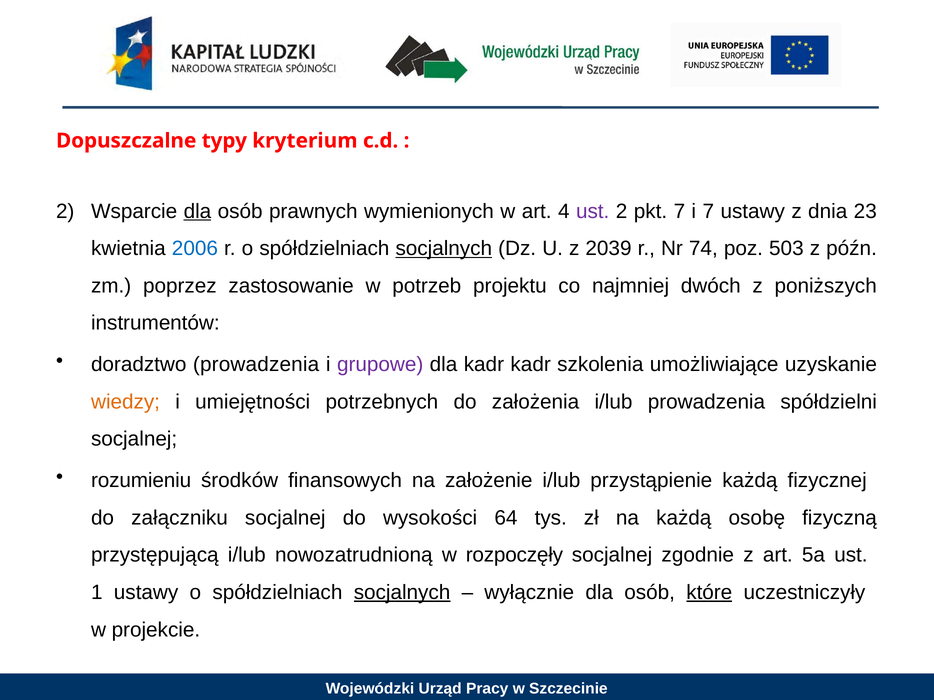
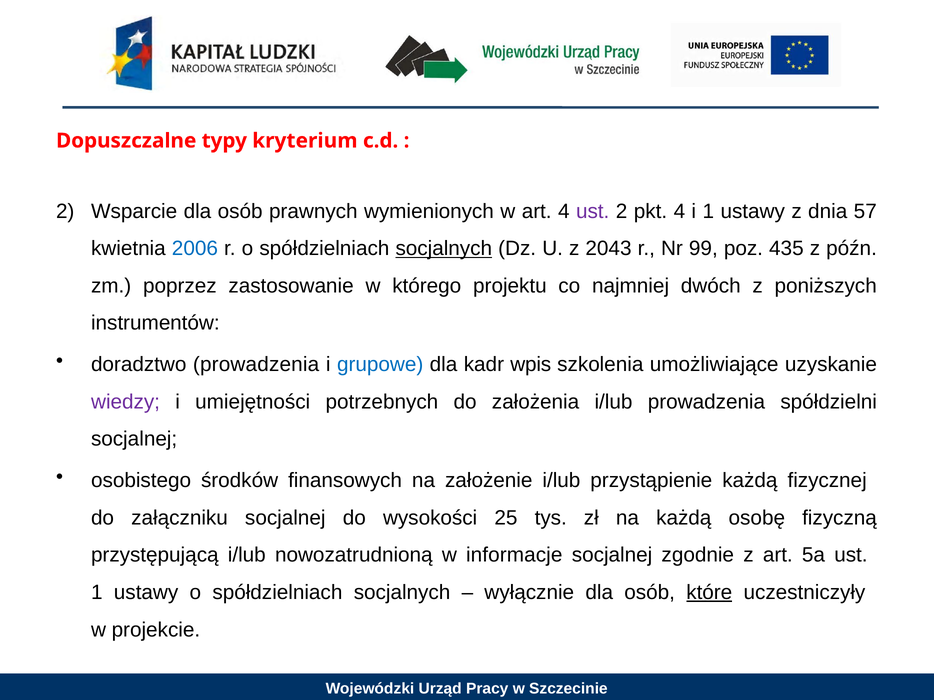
dla underline: present -> none (197, 211)
pkt 7: 7 -> 4 (679, 211)
i 7: 7 -> 1 (708, 211)
23: 23 -> 57 (865, 211)
2039: 2039 -> 2043 (608, 249)
74: 74 -> 99 (703, 249)
503: 503 -> 435 (786, 249)
potrzeb: potrzeb -> którego (427, 286)
grupowe colour: purple -> blue (380, 365)
kadr kadr: kadr -> wpis (531, 365)
wiedzy colour: orange -> purple (126, 402)
rozumieniu: rozumieniu -> osobistego (141, 481)
64: 64 -> 25 (506, 518)
rozpoczęły: rozpoczęły -> informacje (514, 556)
socjalnych underline: present -> none (402, 593)
